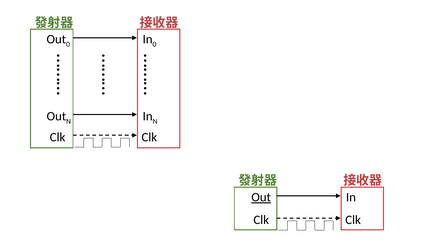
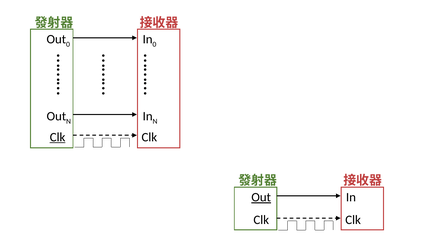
Clk underline: none -> present (58, 137)
